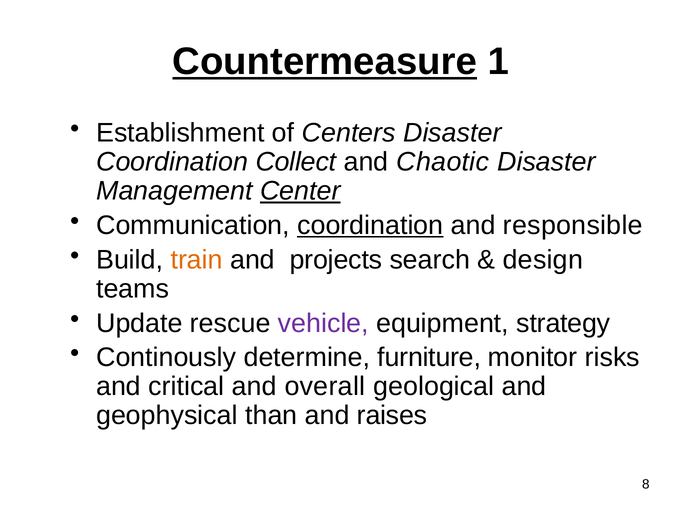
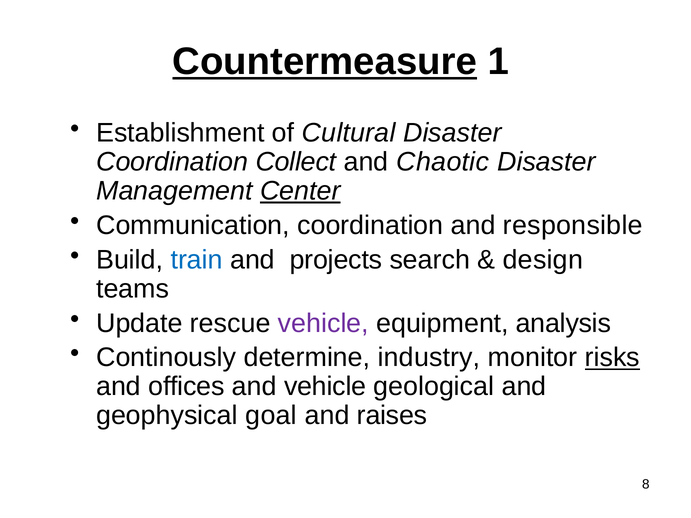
Centers: Centers -> Cultural (349, 133)
coordination underline: present -> none (370, 225)
train colour: orange -> blue (197, 260)
strategy: strategy -> analysis (563, 323)
furniture: furniture -> industry (429, 358)
risks underline: none -> present (612, 358)
critical: critical -> offices (186, 387)
and overall: overall -> vehicle (325, 387)
than: than -> goal (271, 416)
